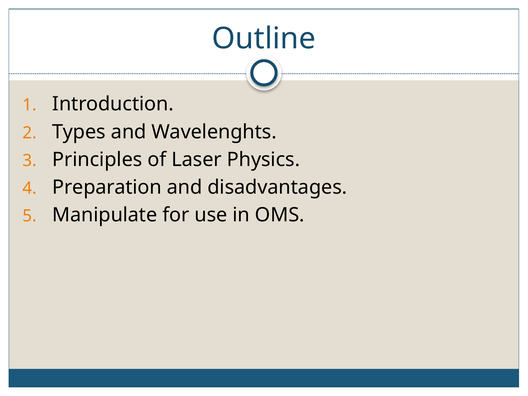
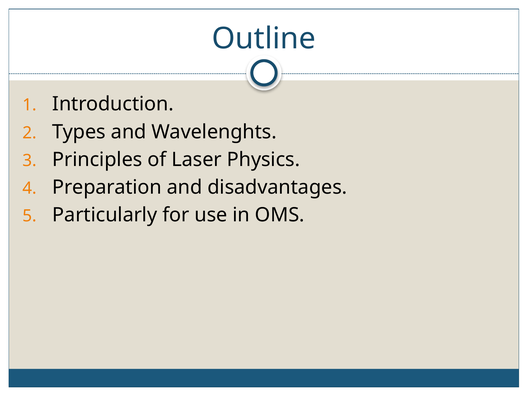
Manipulate: Manipulate -> Particularly (105, 215)
